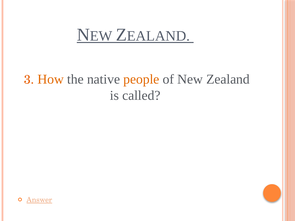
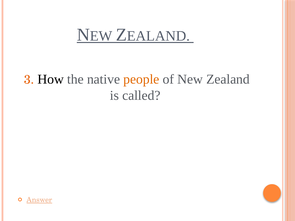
How colour: orange -> black (51, 79)
